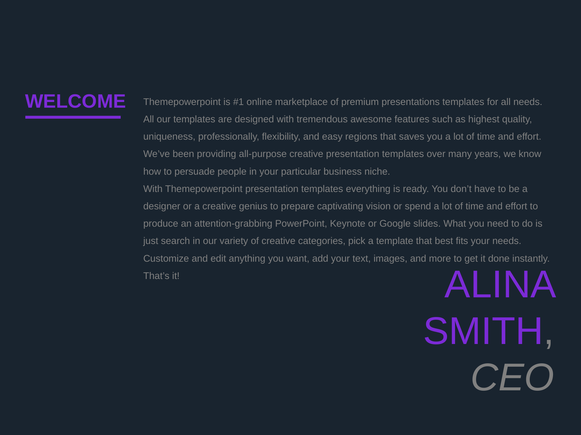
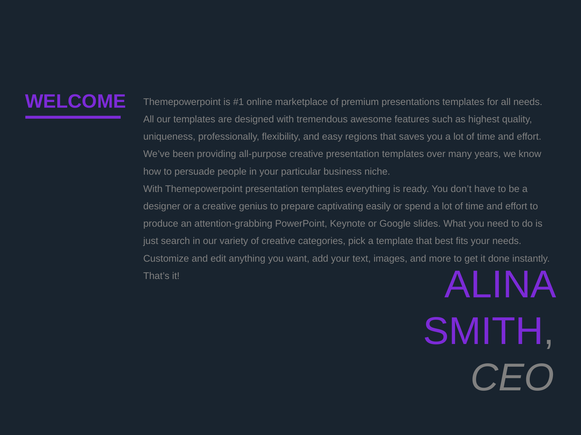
vision: vision -> easily (378, 207)
